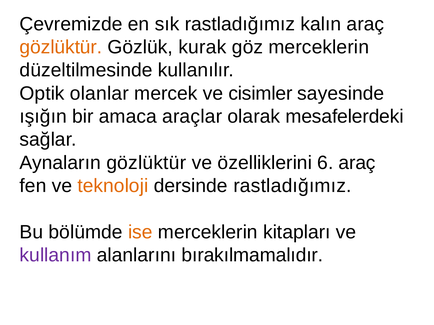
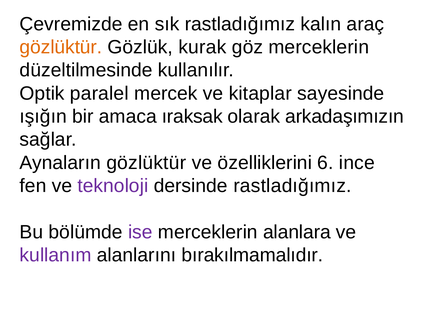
olanlar: olanlar -> paralel (99, 93)
cisimler: cisimler -> kitaplar (260, 93)
araçlar: araçlar -> ıraksak (192, 117)
mesafelerdeki: mesafelerdeki -> arkadaşımızın (345, 117)
6 araç: araç -> ince (357, 163)
teknoloji colour: orange -> purple (113, 186)
ise colour: orange -> purple (140, 232)
kitapları: kitapları -> alanlara (297, 232)
